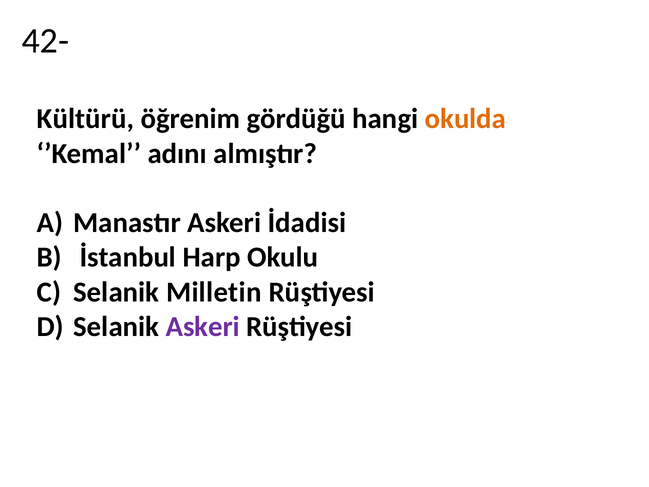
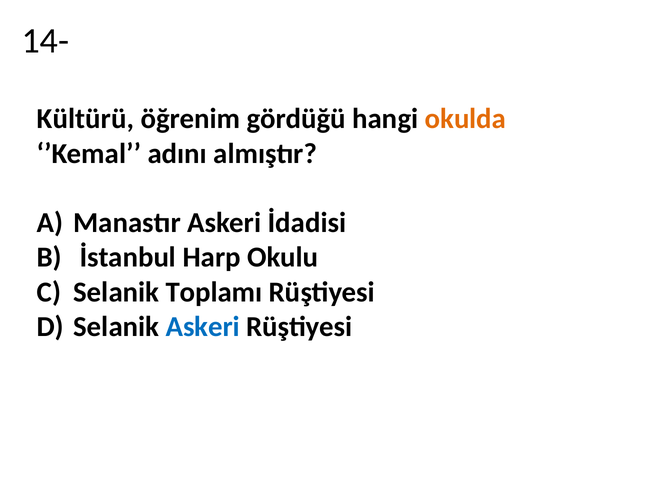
42-: 42- -> 14- (45, 41)
Milletin: Milletin -> Toplamı (214, 292)
Askeri colour: purple -> blue (203, 327)
